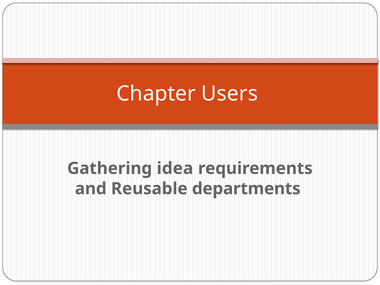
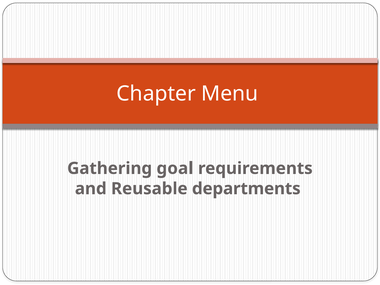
Users: Users -> Menu (230, 94)
idea: idea -> goal (175, 168)
